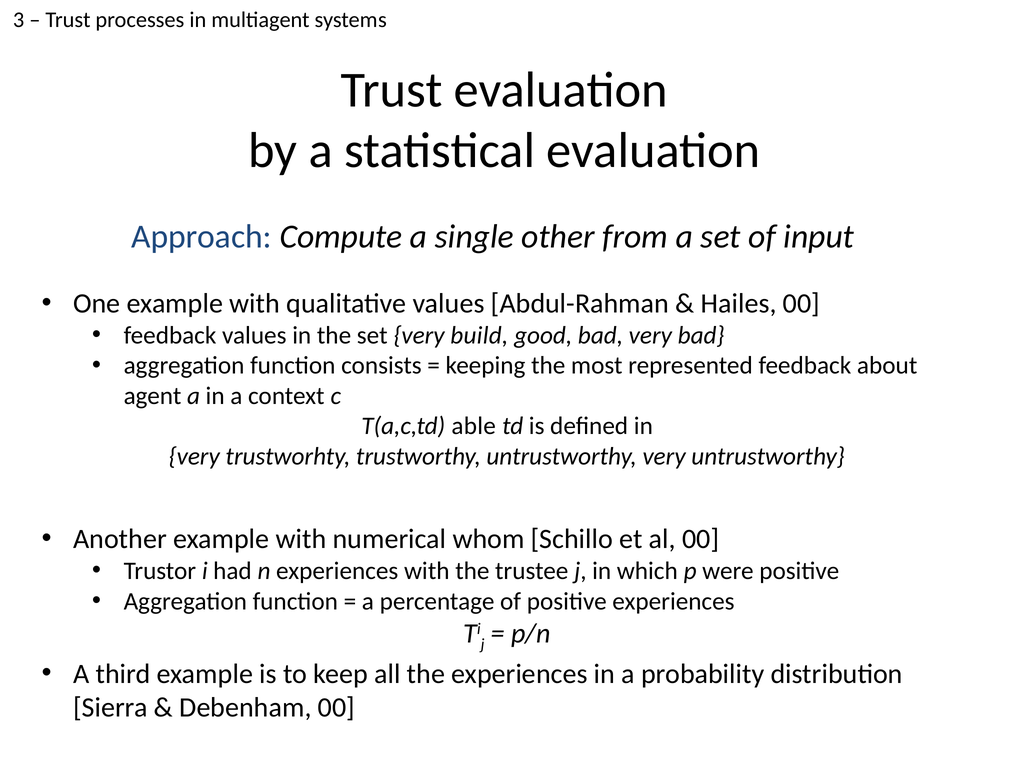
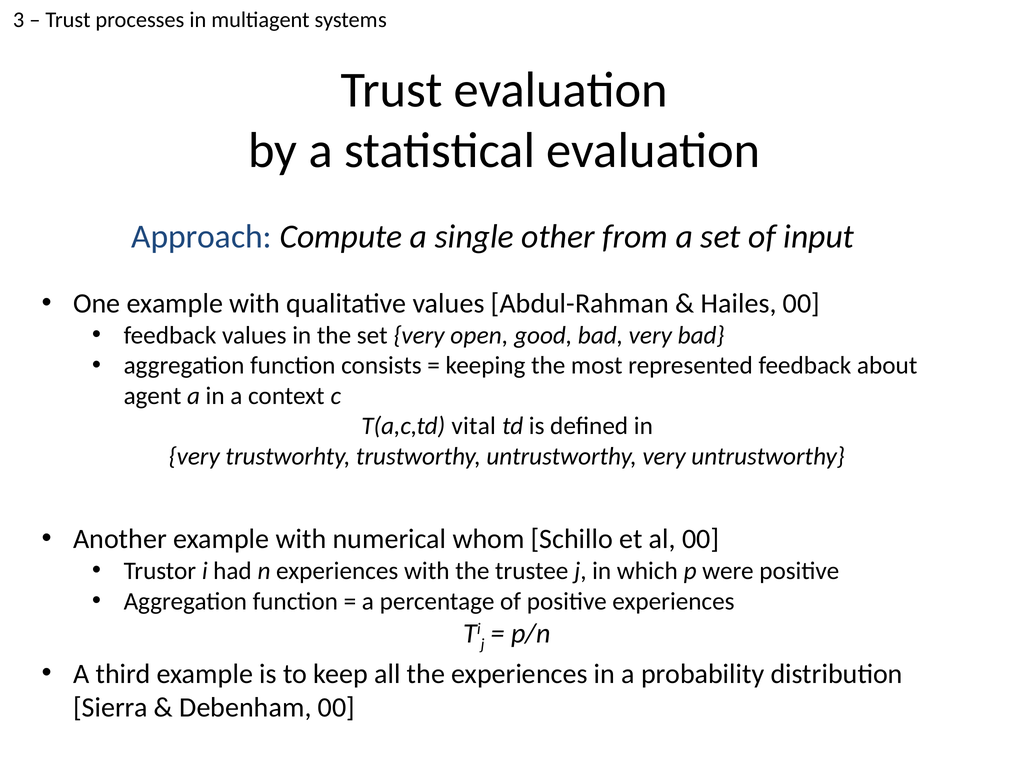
build: build -> open (479, 335)
able: able -> vital (474, 426)
